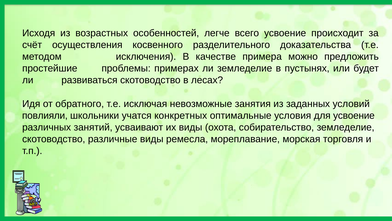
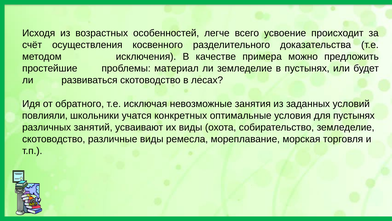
примерах: примерах -> материал (176, 68)
для усвоение: усвоение -> пустынях (354, 115)
